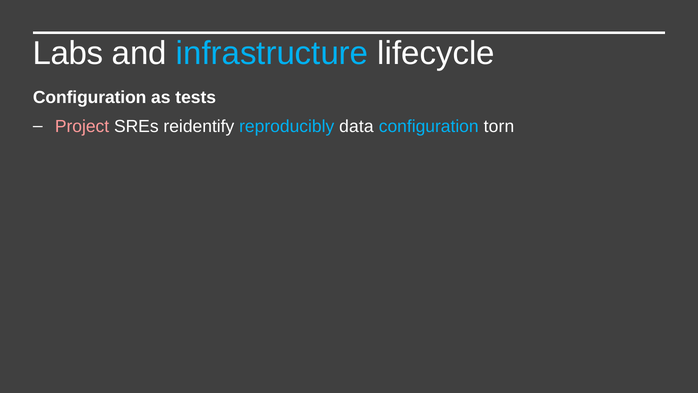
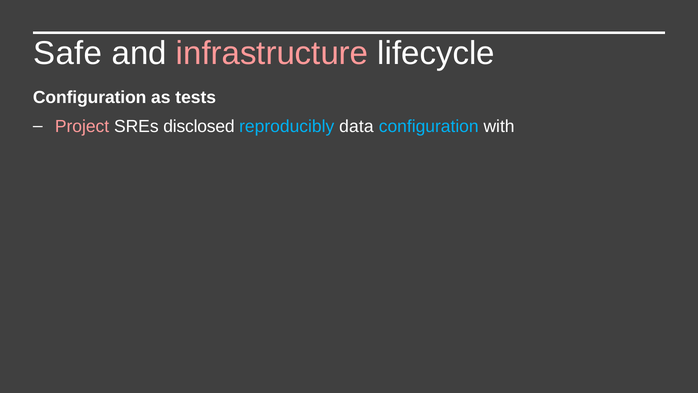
Labs: Labs -> Safe (68, 53)
infrastructure colour: light blue -> pink (272, 53)
reidentify: reidentify -> disclosed (199, 126)
torn: torn -> with (499, 126)
